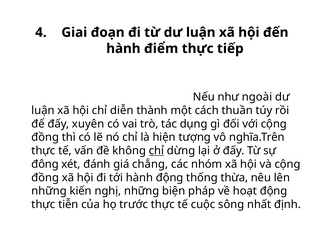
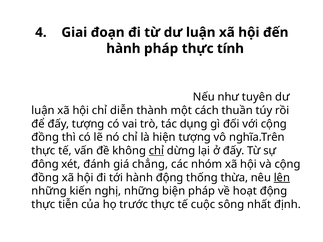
hành điểm: điểm -> pháp (161, 49)
tiếp: tiếp -> tính (230, 49)
ngoài: ngoài -> tuyên (257, 97)
đấy xuyên: xuyên -> tượng (88, 124)
lên underline: none -> present (282, 178)
